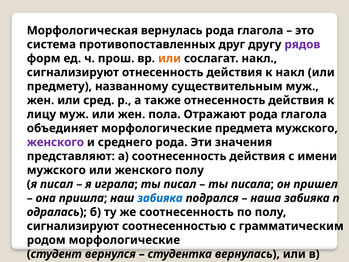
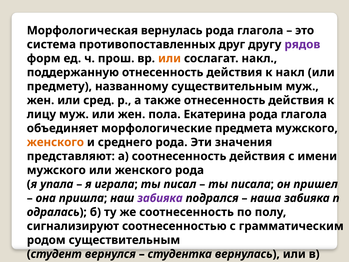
сигнализируют: сигнализируют -> поддержанную (73, 72)
пола Отражают: Отражают -> Екатерина (215, 114)
женского colour: purple -> orange (55, 142)
женского полу: полу -> рода (189, 170)
я писал: писал -> упала (57, 184)
забияка colour: blue -> purple (160, 198)
родом морфологические: морфологические -> существительным (124, 240)
